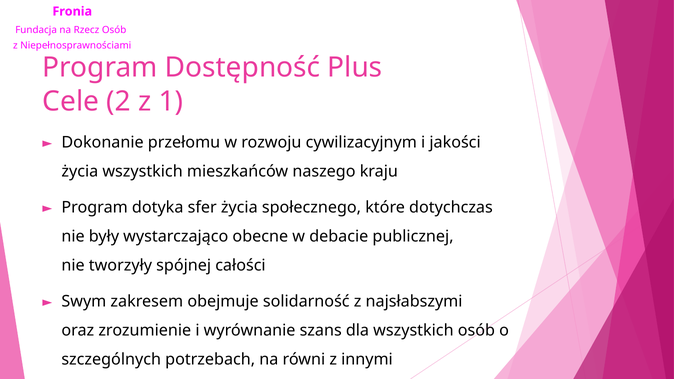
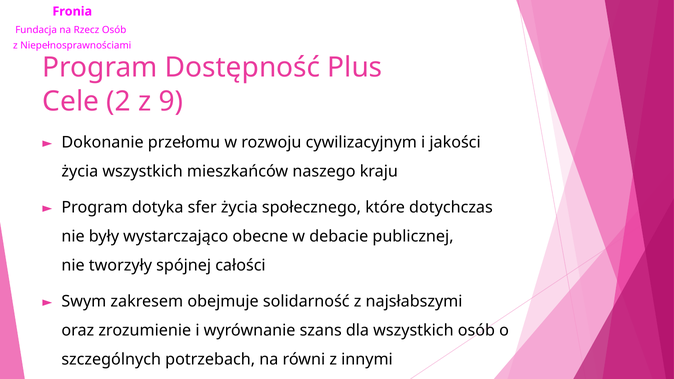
1: 1 -> 9 (171, 101)
